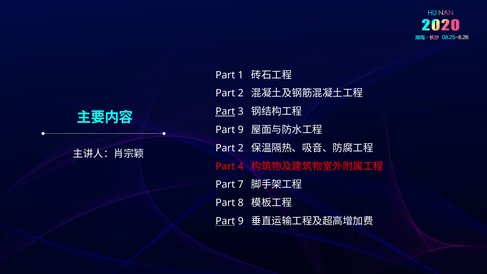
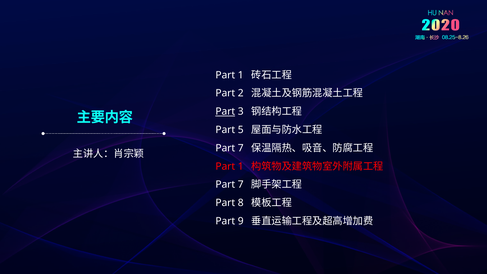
9: 9 -> 5 (241, 130)
2: 2 -> 7 (241, 148)
4: 4 -> 1 (241, 166)
Part underline: present -> none (225, 221)
